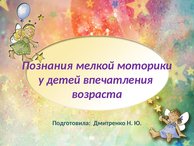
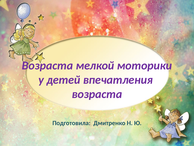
Познания: Познания -> Возраста (47, 65)
